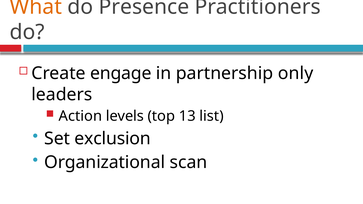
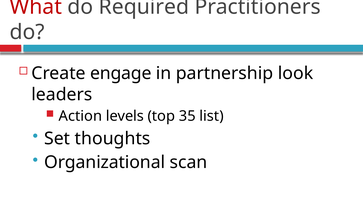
What colour: orange -> red (36, 7)
Presence: Presence -> Required (144, 7)
only: only -> look (296, 73)
13: 13 -> 35 (187, 116)
exclusion: exclusion -> thoughts (113, 139)
